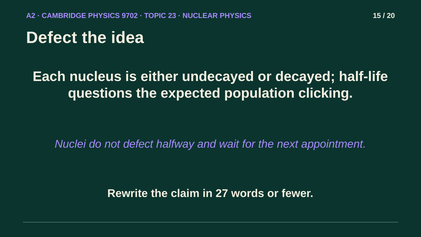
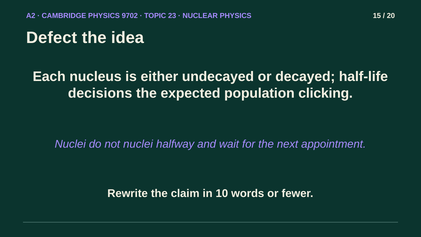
questions: questions -> decisions (100, 93)
not defect: defect -> nuclei (138, 144)
27: 27 -> 10 (222, 193)
